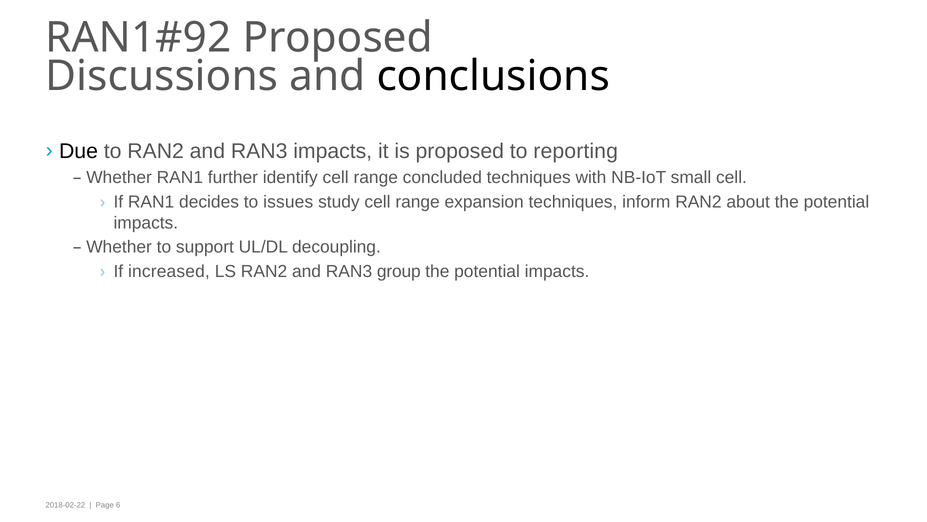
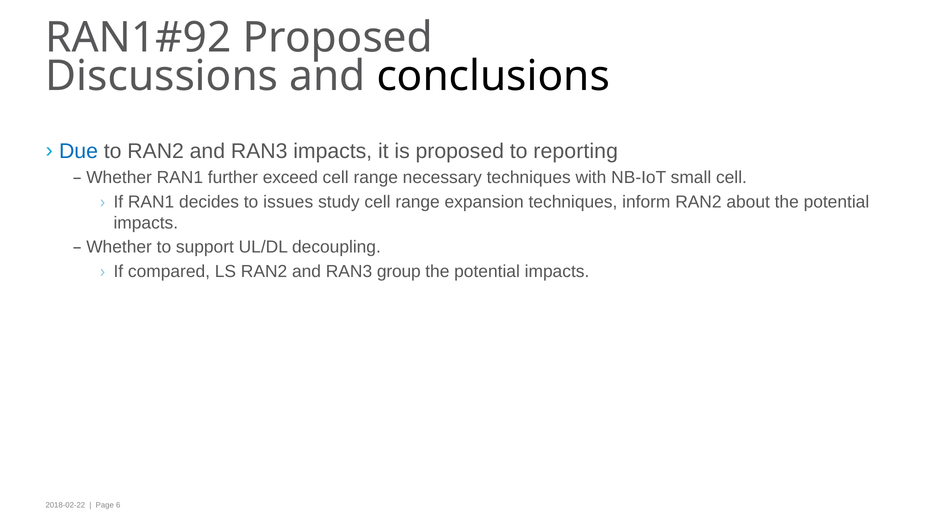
Due colour: black -> blue (79, 151)
identify: identify -> exceed (290, 177)
concluded: concluded -> necessary (442, 177)
increased: increased -> compared (169, 271)
